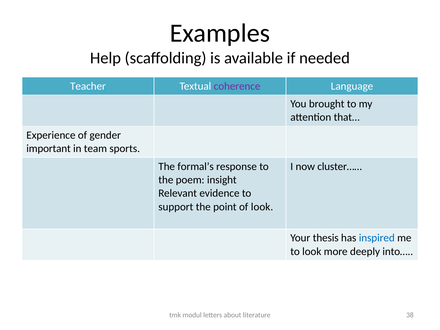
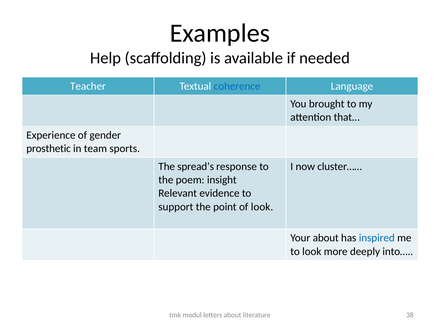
coherence colour: purple -> blue (237, 86)
important: important -> prosthetic (49, 149)
formal’s: formal’s -> spread’s (196, 166)
Your thesis: thesis -> about (326, 238)
